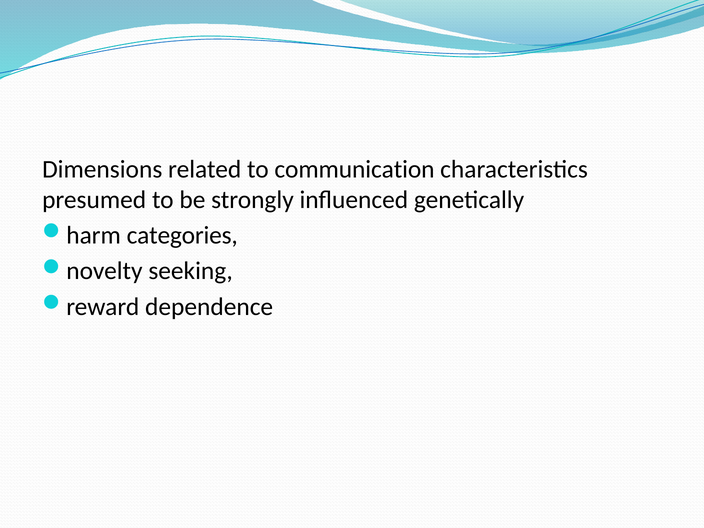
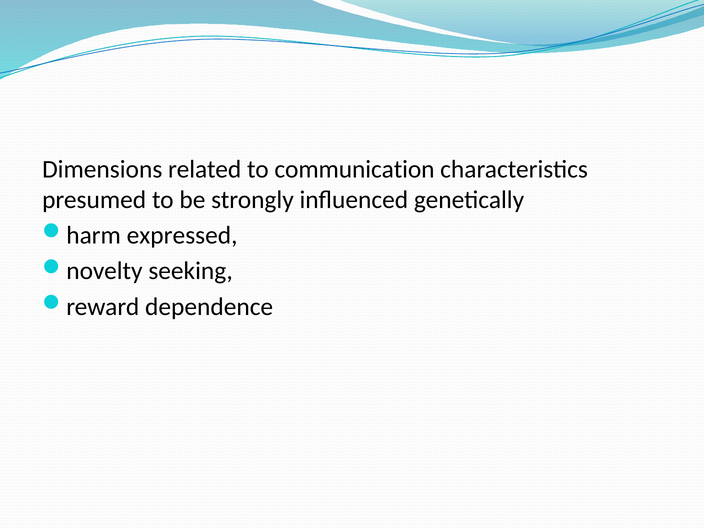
categories: categories -> expressed (182, 236)
